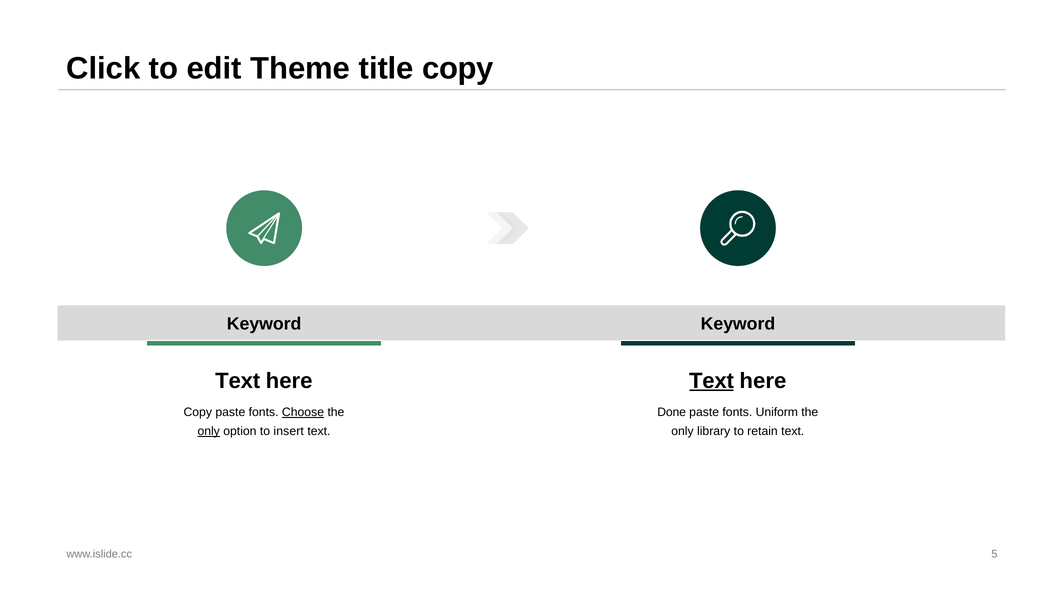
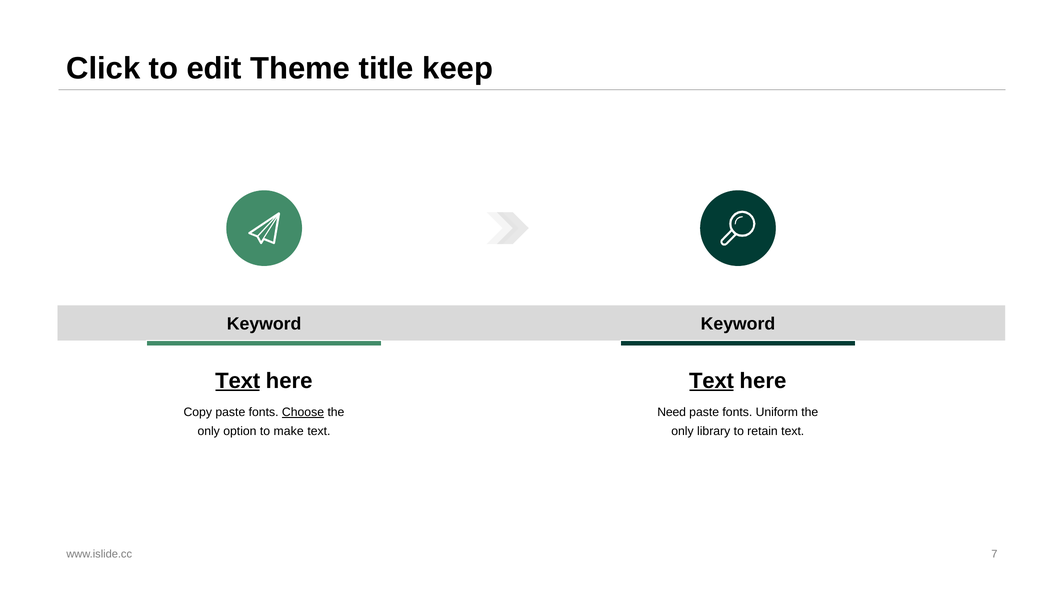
title copy: copy -> keep (458, 69)
Text underline: none -> present (238, 381)
Done: Done -> Need (672, 413)
only underline: present -> none (209, 432)
insert: insert -> make (289, 432)
5: 5 -> 7 (994, 554)
